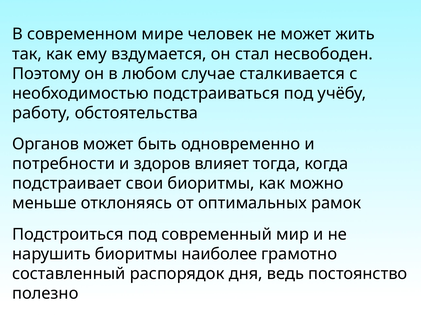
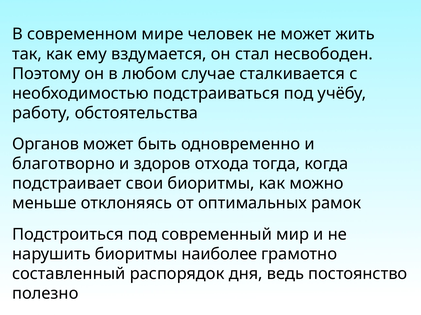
потребности: потребности -> благотворно (64, 164)
влияет: влияет -> отхода (222, 164)
